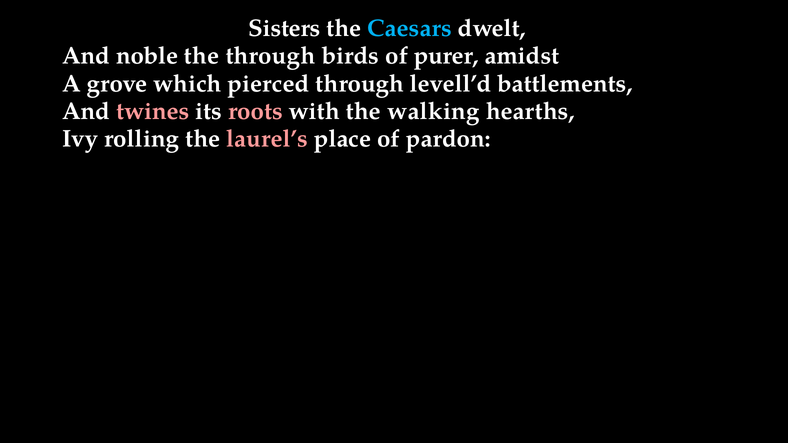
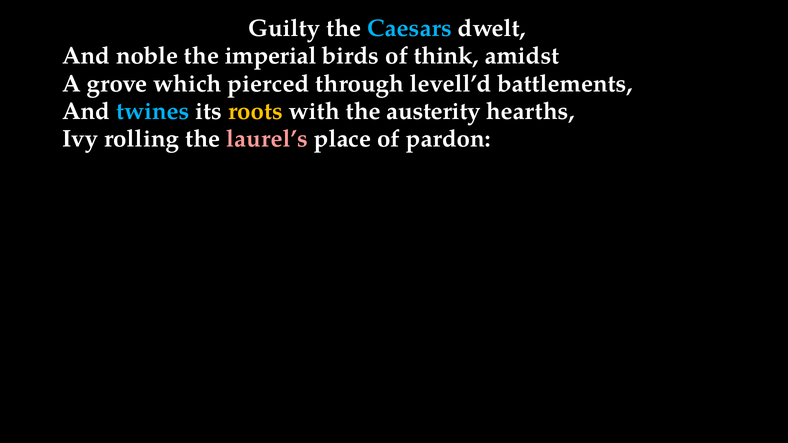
Sisters: Sisters -> Guilty (284, 28)
the through: through -> imperial (271, 56)
purer: purer -> think (446, 56)
twines colour: pink -> light blue (153, 111)
roots colour: pink -> yellow (255, 111)
walking: walking -> austerity (434, 111)
